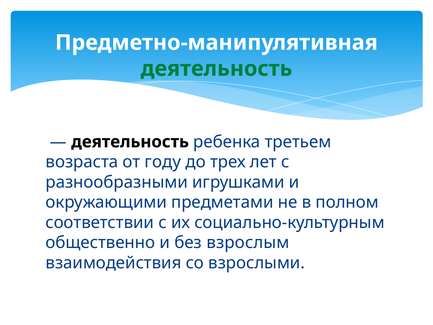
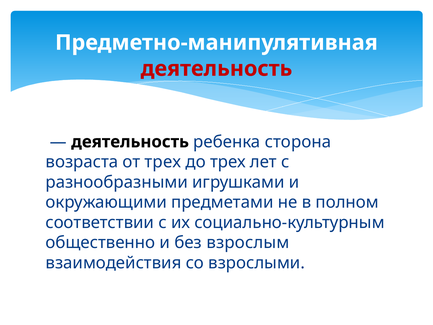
деятельность colour: green -> red (217, 69)
третьем: третьем -> сторона (298, 142)
от году: году -> трех (163, 162)
